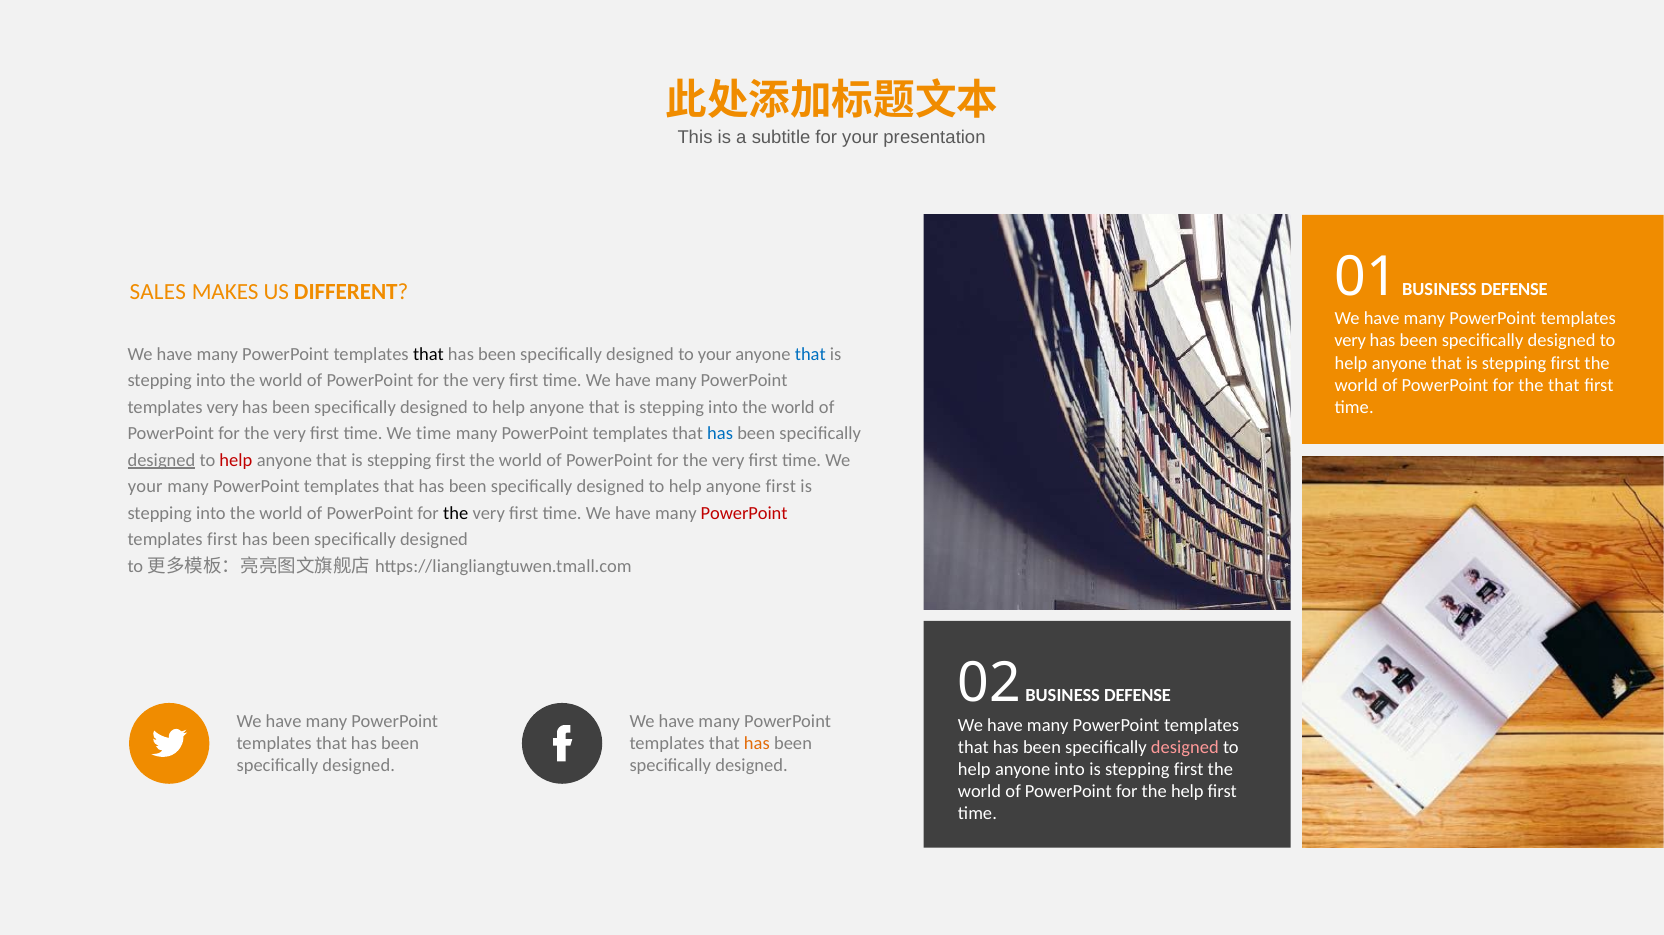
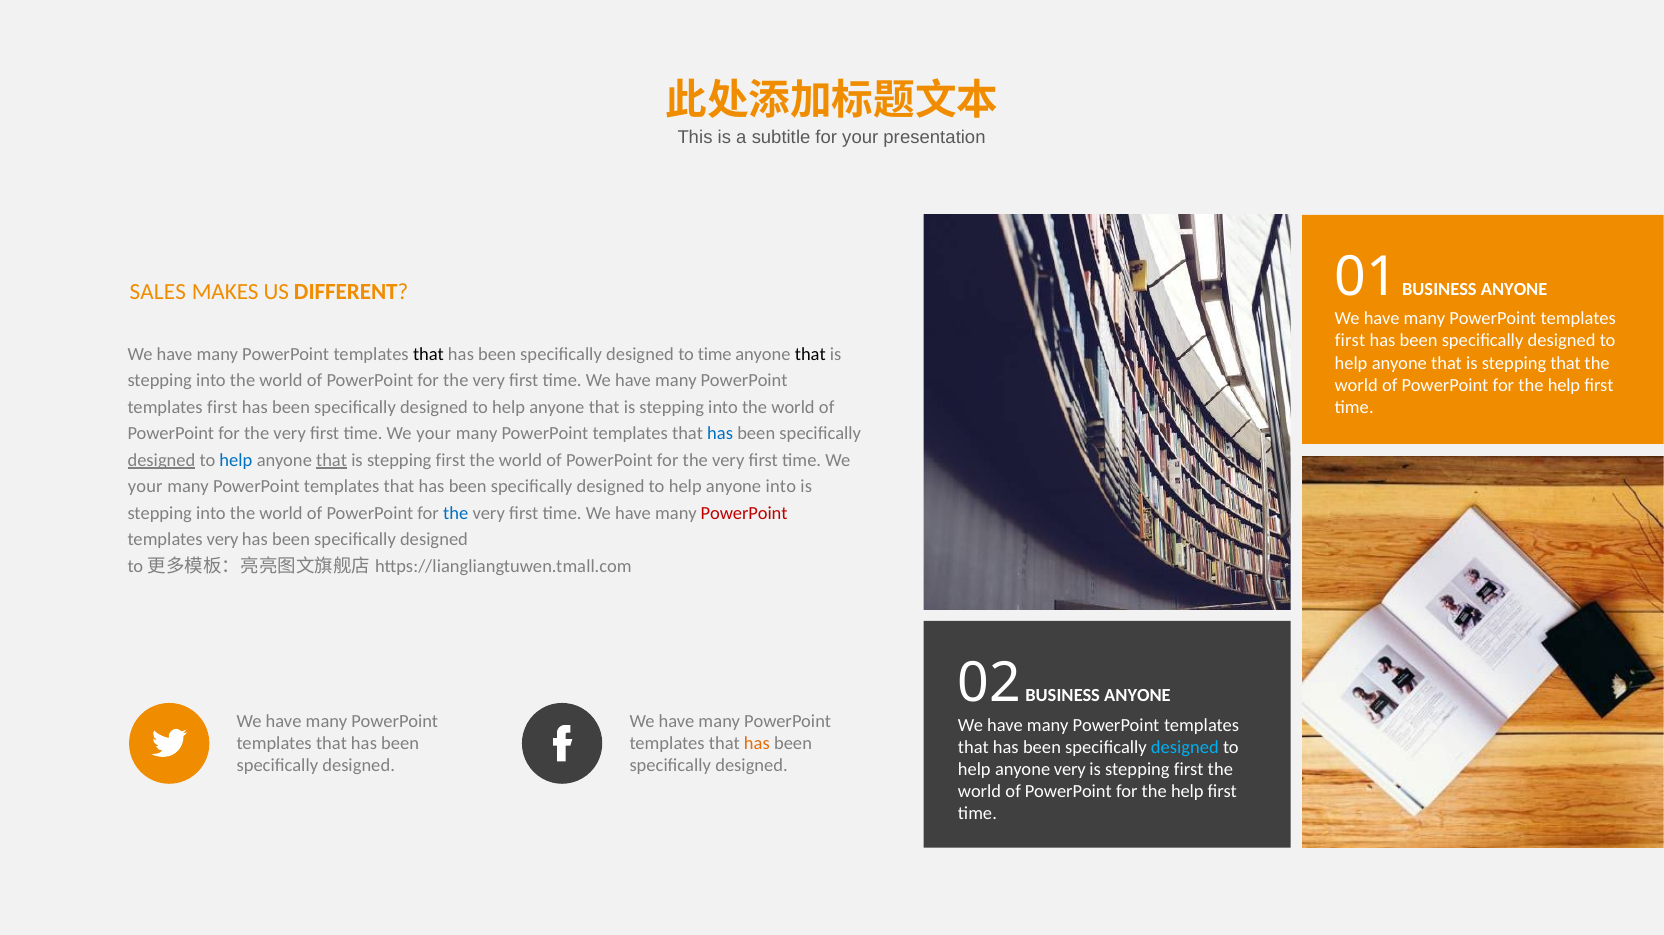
01 BUSINESS DEFENSE: DEFENSE -> ANYONE (1514, 289)
very: very -> first (1350, 341)
to your: your -> time (715, 354)
that colour: blue -> black (810, 354)
first: first -> that (1566, 363)
that: that -> help (1564, 385)
very: very -> first (222, 407)
time: time -> your (434, 434)
help colour: red -> blue (236, 460)
that underline: none -> present (332, 460)
anyone first: first -> into (781, 487)
the colour: black -> blue (456, 513)
templates first: first -> very (223, 540)
02 BUSINESS DEFENSE: DEFENSE -> ANYONE (1137, 696)
designed colour: pink -> light blue (1185, 748)
anyone into: into -> very (1070, 770)
